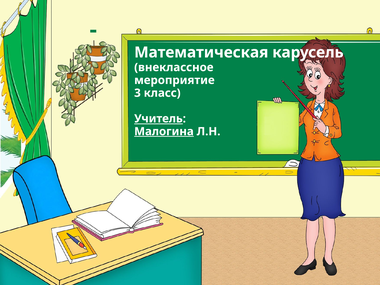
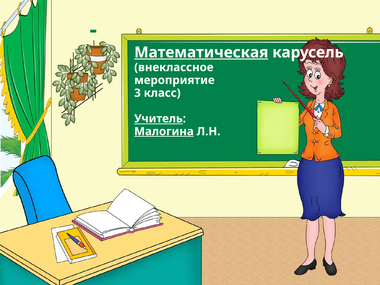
Математическая underline: none -> present (201, 52)
